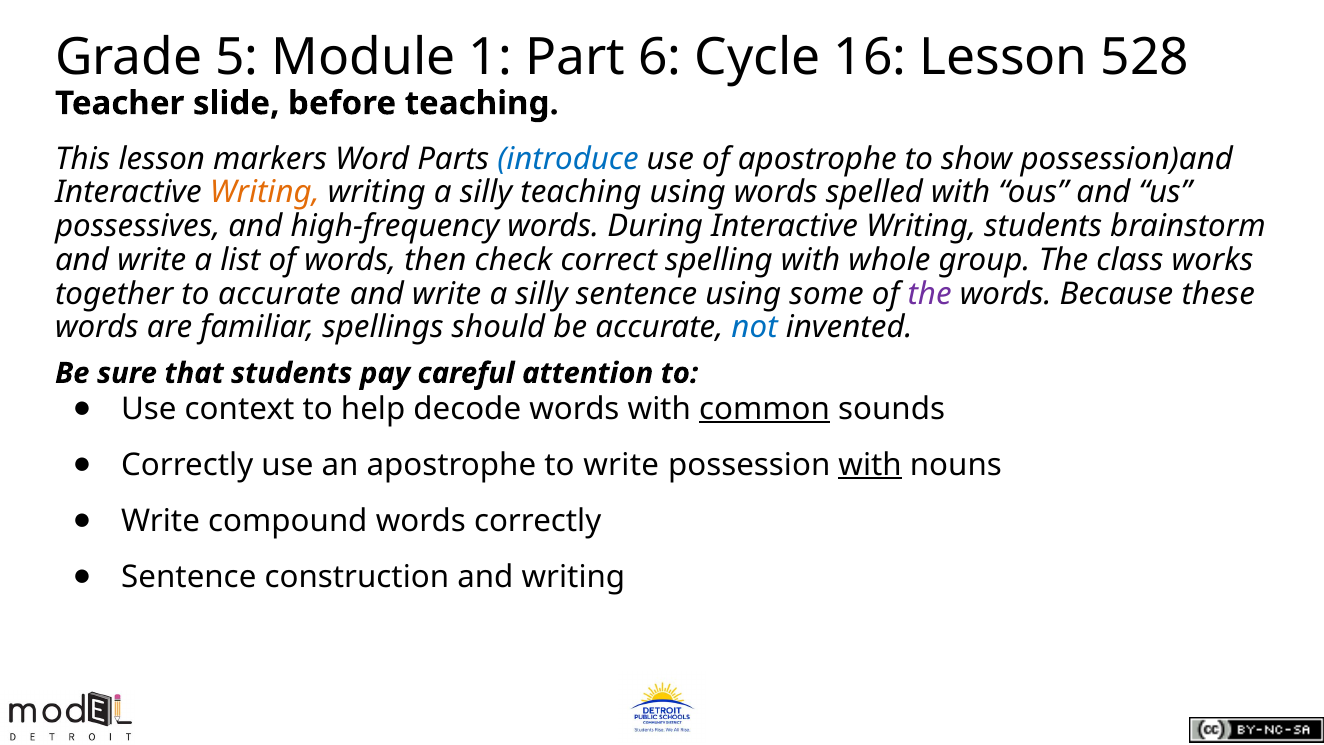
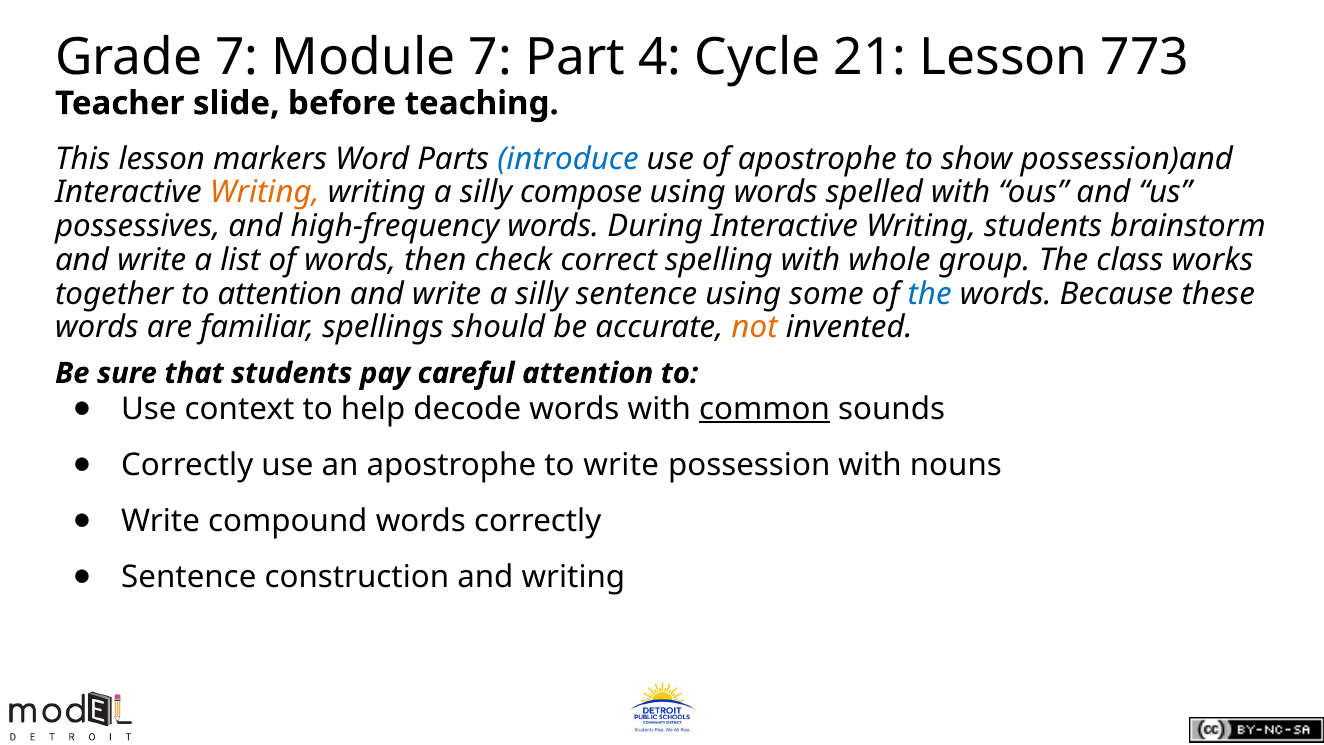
Grade 5: 5 -> 7 (237, 57)
Module 1: 1 -> 7 (490, 57)
6: 6 -> 4 (660, 57)
16: 16 -> 21 (870, 57)
528: 528 -> 773 (1145, 57)
silly teaching: teaching -> compose (581, 192)
to accurate: accurate -> attention (280, 294)
the colour: purple -> blue (930, 294)
not colour: blue -> orange (755, 328)
with underline: present -> none (870, 465)
